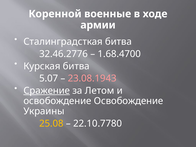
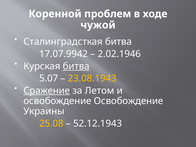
военные: военные -> проблем (108, 14)
армии: армии -> чужой (98, 25)
32.46.2776: 32.46.2776 -> 17.07.9942 (64, 54)
1.68.4700: 1.68.4700 -> 2.02.1946 (119, 54)
битва underline: none -> present (76, 66)
23.08.1943 colour: pink -> yellow (92, 78)
22.10.7780: 22.10.7780 -> 52.12.1943 (98, 123)
